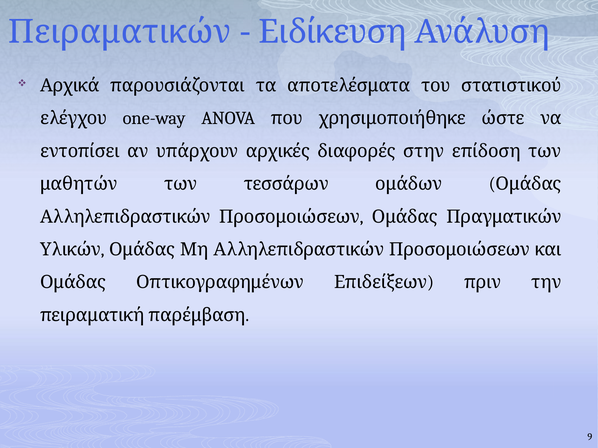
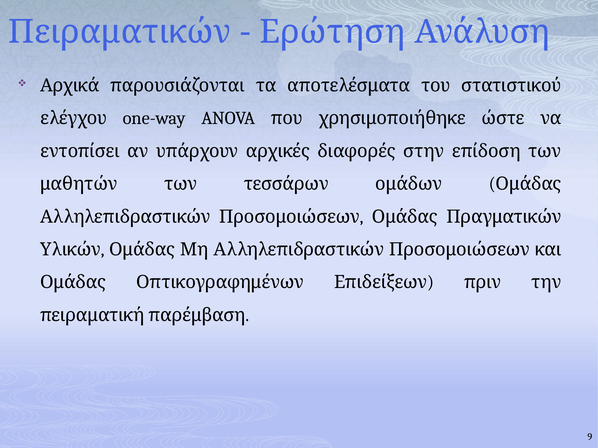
Ειδίκευση: Ειδίκευση -> Ερώτηση (332, 32)
